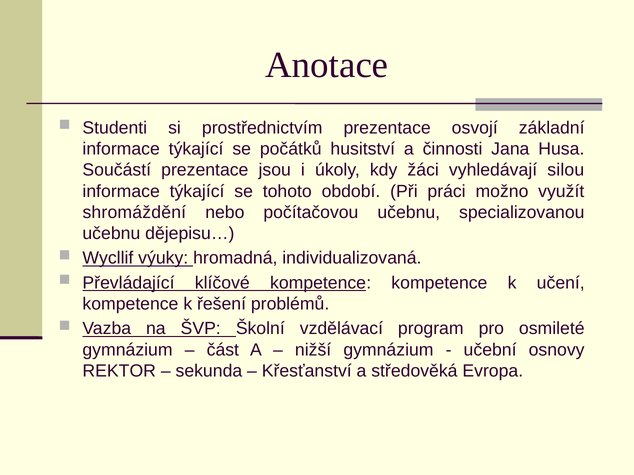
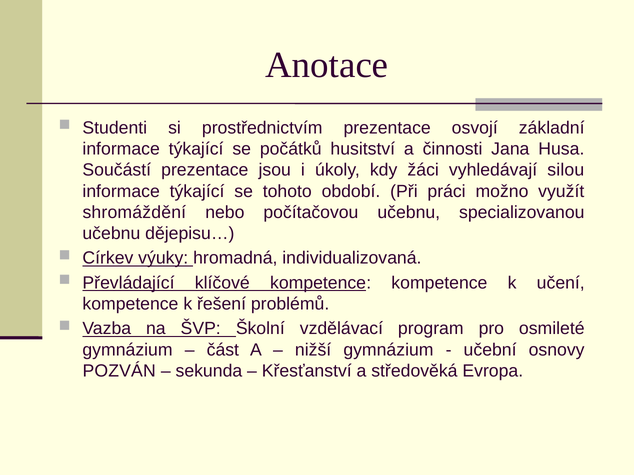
Wycllif: Wycllif -> Církev (108, 258)
REKTOR: REKTOR -> POZVÁN (119, 371)
